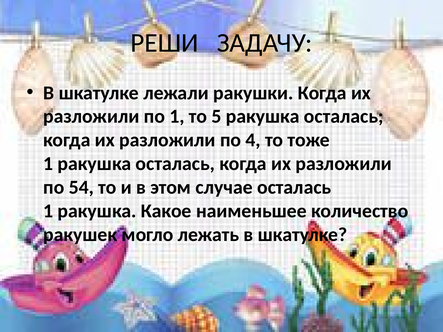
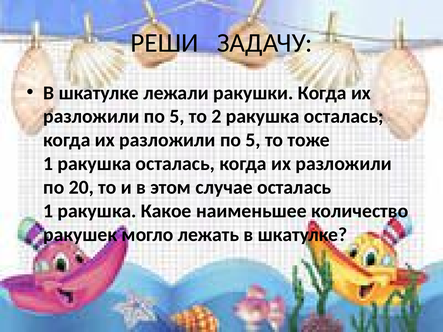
1: 1 -> 5 (177, 117)
5: 5 -> 2 (216, 117)
4: 4 -> 5 (253, 140)
54: 54 -> 20 (81, 187)
